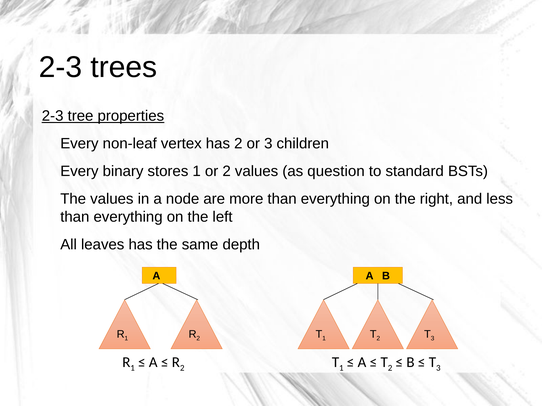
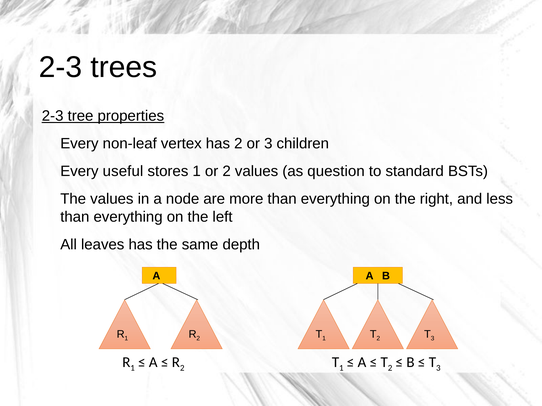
binary: binary -> useful (123, 171)
